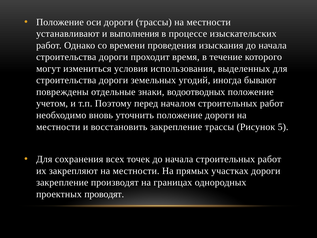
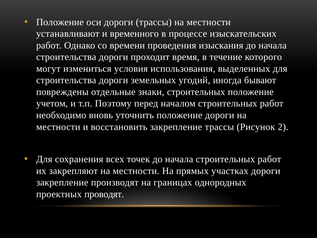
выполнения: выполнения -> временного (134, 34)
знаки водоотводных: водоотводных -> строительных (196, 92)
5: 5 -> 2 (283, 127)
